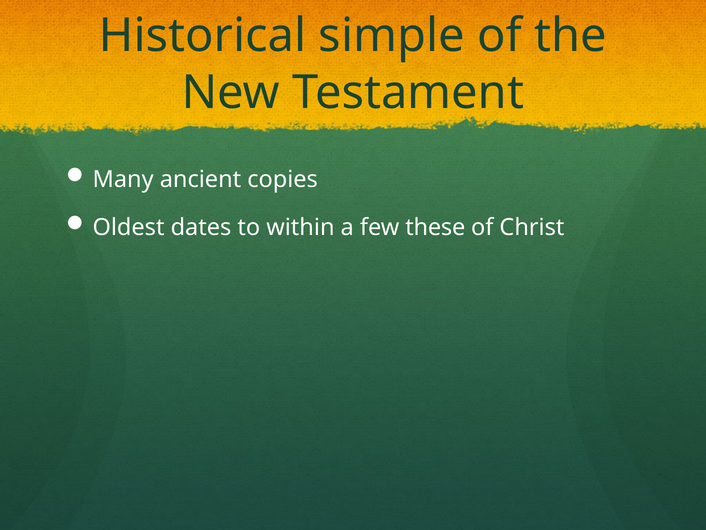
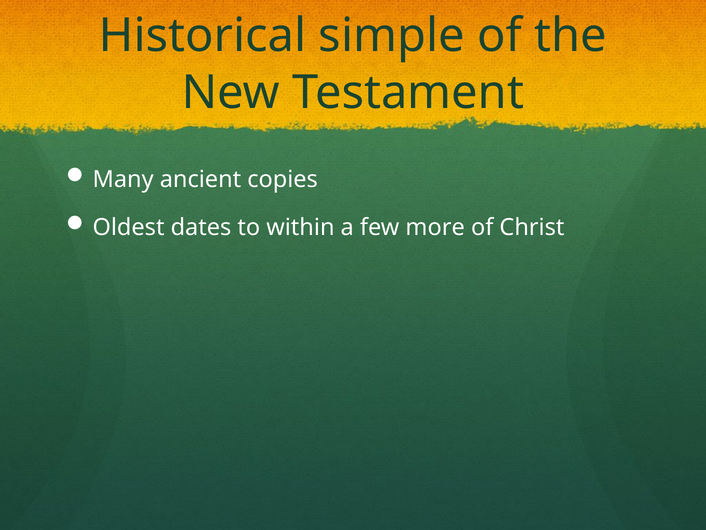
these: these -> more (435, 227)
